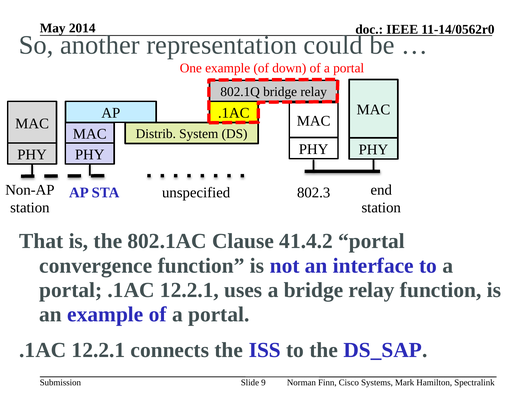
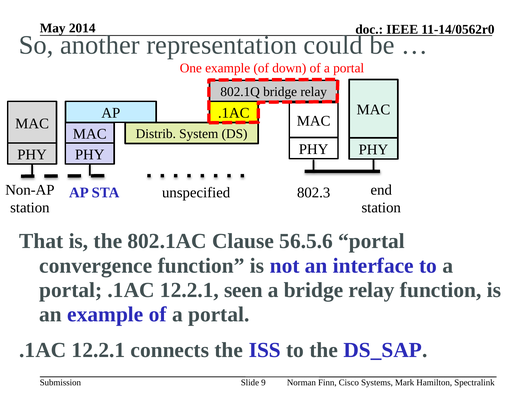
41.4.2: 41.4.2 -> 56.5.6 (306, 241)
uses: uses -> seen (243, 290)
